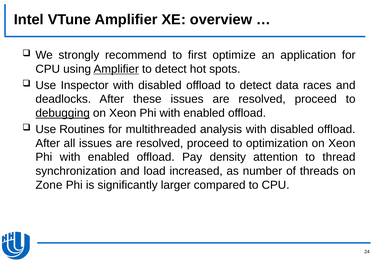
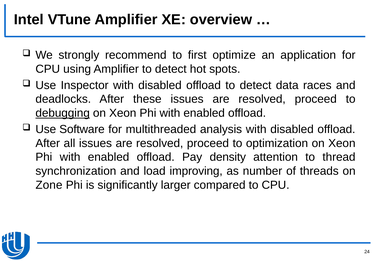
Amplifier underline: present -> none (116, 69)
Routines: Routines -> Software (82, 130)
increased: increased -> improving (196, 172)
